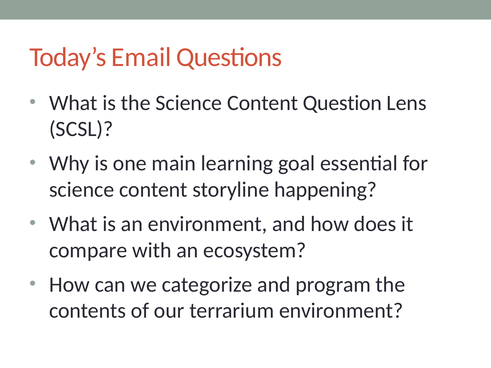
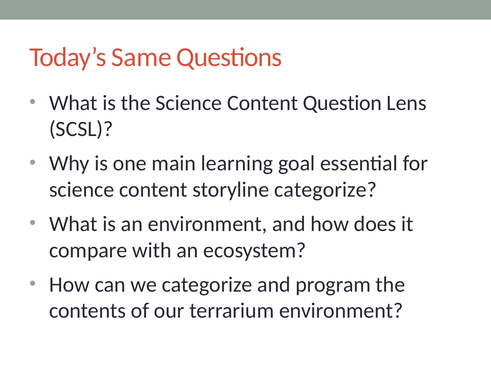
Email: Email -> Same (141, 57)
storyline happening: happening -> categorize (326, 190)
